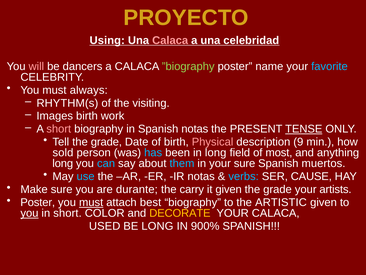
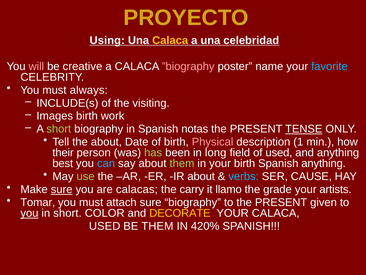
Calaca colour: pink -> yellow (170, 40)
dancers: dancers -> creative (82, 66)
”biography colour: light green -> pink (188, 66)
RHYTHM(s: RHYTHM(s -> INCLUDE(s (67, 103)
short colour: pink -> light green (59, 129)
Tell the grade: grade -> about (106, 142)
9: 9 -> 1 (298, 142)
sold: sold -> their (63, 153)
has colour: light blue -> light green (153, 153)
of most: most -> used (279, 153)
long: long -> best (63, 163)
them colour: light blue -> light green (182, 163)
your sure: sure -> birth (245, 163)
Spanish muertos: muertos -> anything (324, 163)
use colour: light blue -> light green (86, 176)
IR notas: notas -> about (201, 176)
sure underline: none -> present (62, 189)
durante: durante -> calacas (137, 189)
it given: given -> llamo (229, 189)
Poster: Poster -> Tomar (38, 202)
must underline: present -> none (91, 202)
attach best: best -> sure (151, 202)
to the ARTISTIC: ARTISTIC -> PRESENT (281, 202)
BE LONG: LONG -> THEM (157, 226)
900%: 900% -> 420% (205, 226)
